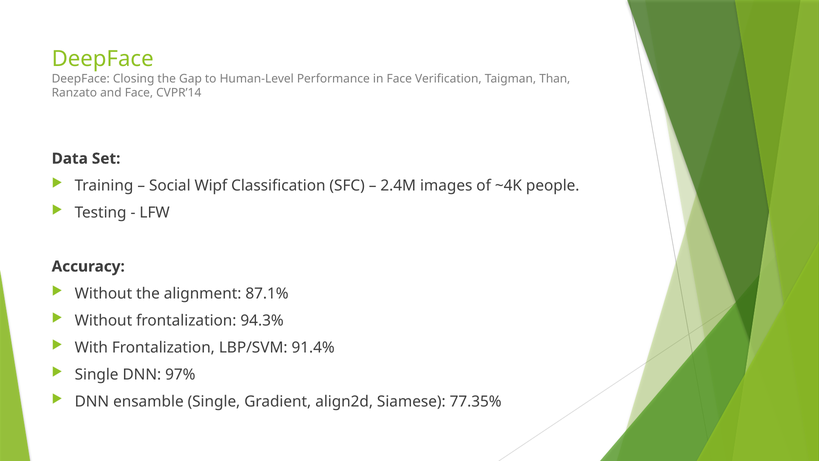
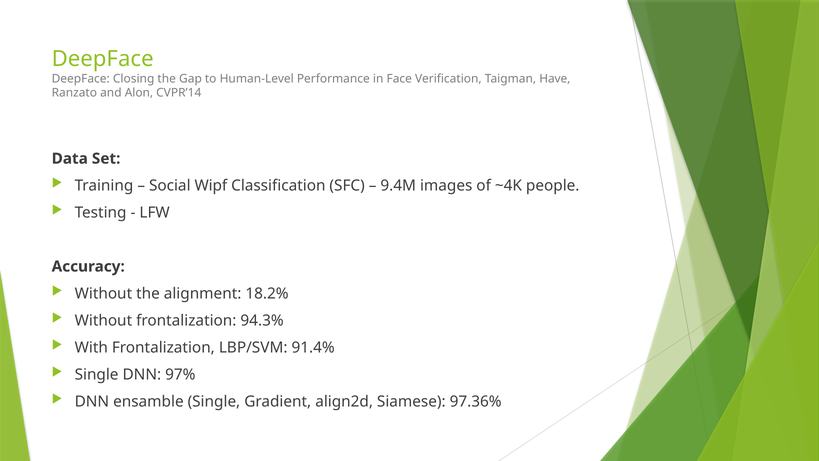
Than: Than -> Have (555, 79)
and Face: Face -> Alon (139, 93)
2.4M: 2.4M -> 9.4M (398, 185)
87.1%: 87.1% -> 18.2% (267, 293)
77.35%: 77.35% -> 97.36% (476, 401)
